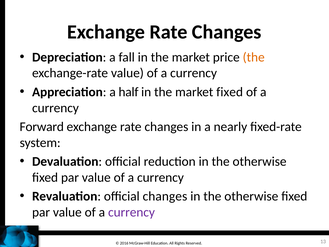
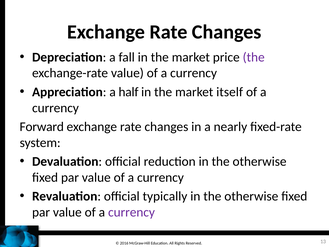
the colour: orange -> purple (254, 57)
market fixed: fixed -> itself (230, 92)
official changes: changes -> typically (165, 196)
